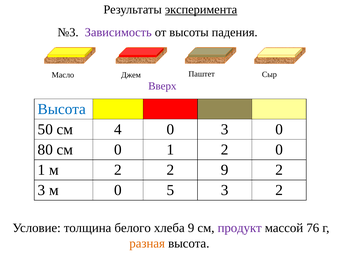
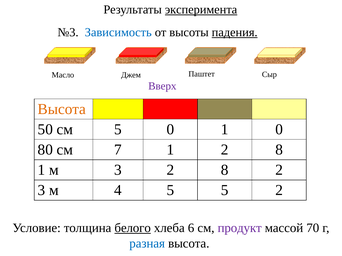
Зависимость colour: purple -> blue (118, 32)
падения underline: none -> present (235, 32)
Высота colour: blue -> orange (62, 109)
см 4: 4 -> 5 (118, 130)
0 3: 3 -> 1 (225, 130)
см 0: 0 -> 7 (118, 150)
1 2 0: 0 -> 8 (279, 150)
м 2: 2 -> 3 (118, 170)
9: 9 -> 8 (225, 170)
м 0: 0 -> 4 (118, 191)
5 3: 3 -> 5 (225, 191)
белого underline: none -> present (133, 228)
хлеба 9: 9 -> 6 (191, 228)
76: 76 -> 70 (313, 228)
разная colour: orange -> blue (147, 244)
